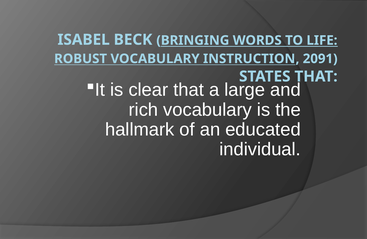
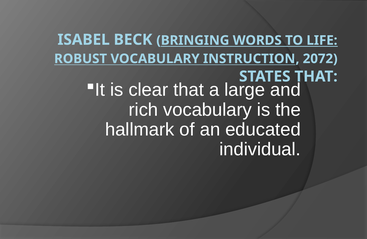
2091: 2091 -> 2072 (320, 59)
